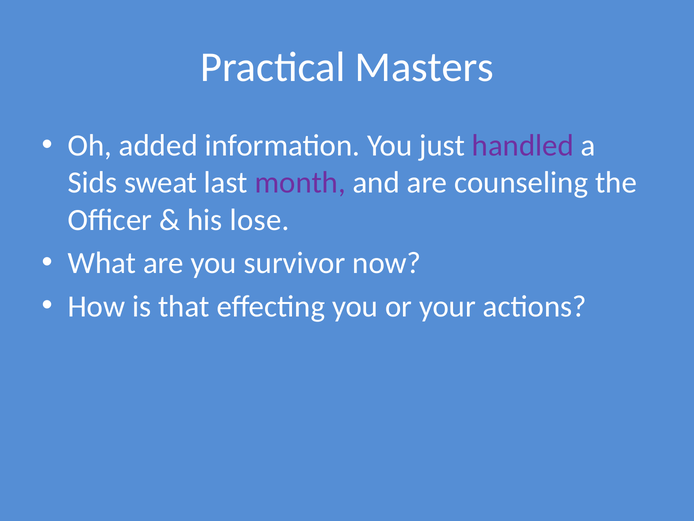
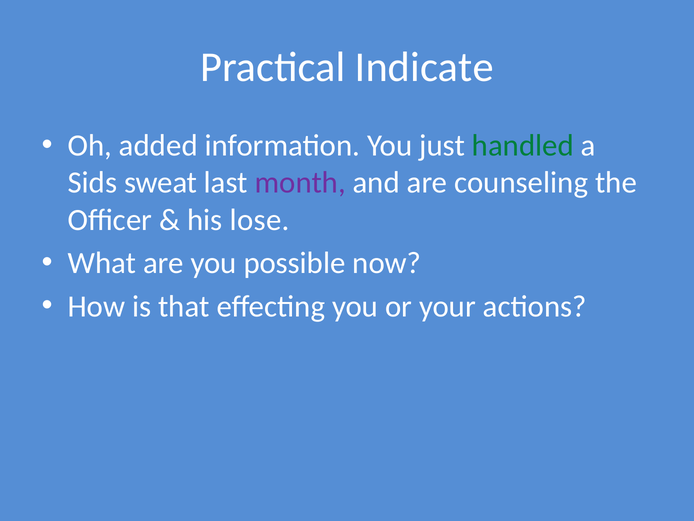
Masters: Masters -> Indicate (424, 67)
handled colour: purple -> green (523, 146)
survivor: survivor -> possible (295, 263)
